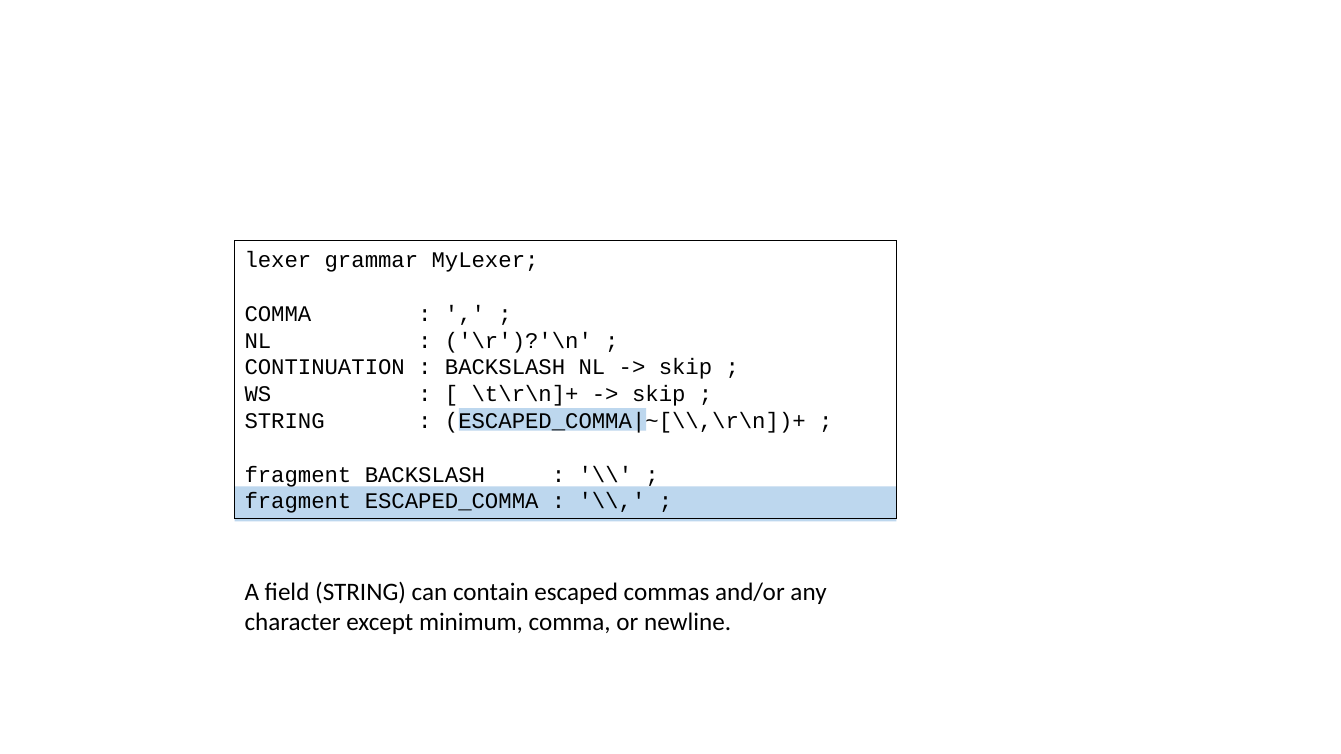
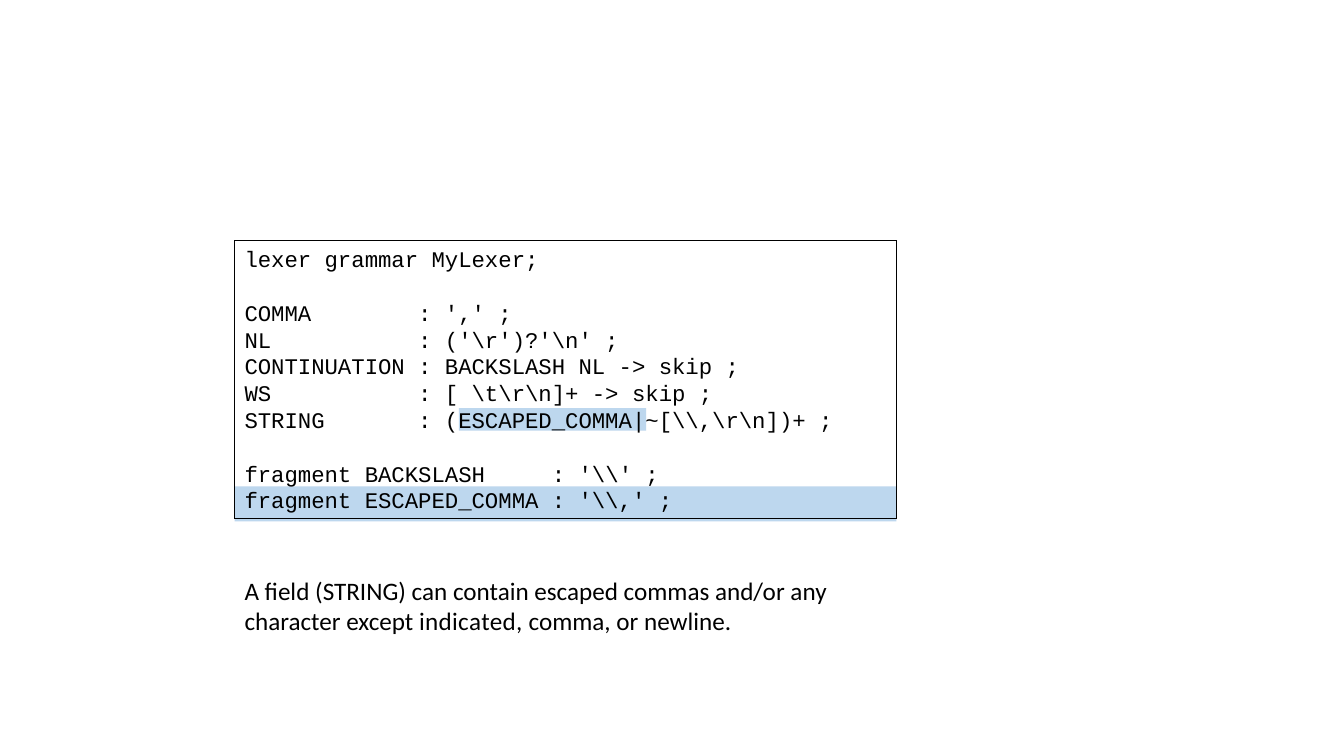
minimum: minimum -> indicated (471, 623)
